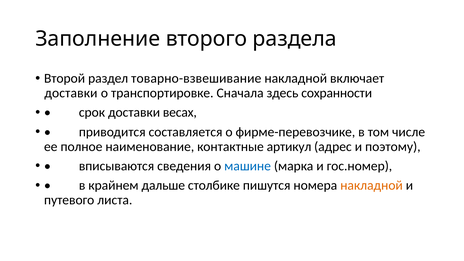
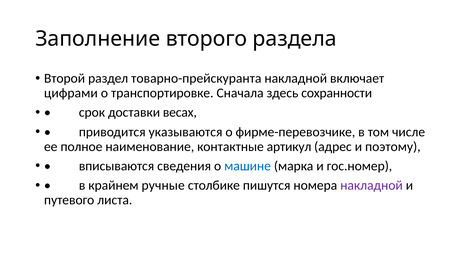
товарно-взвешивание: товарно-взвешивание -> товарно-прейскуранта (196, 78)
доставки: доставки -> цифрами (71, 93)
составляется: составляется -> указываются (186, 132)
дальше: дальше -> ручные (163, 186)
накладной colour: orange -> purple (372, 186)
